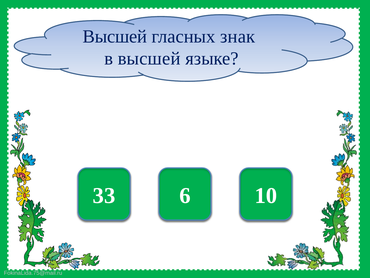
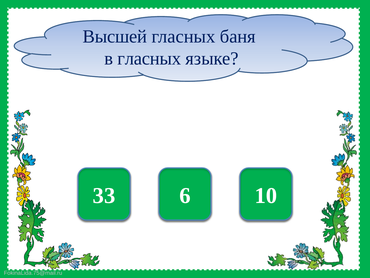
знак: знак -> баня (238, 36)
в высшей: высшей -> гласных (149, 59)
